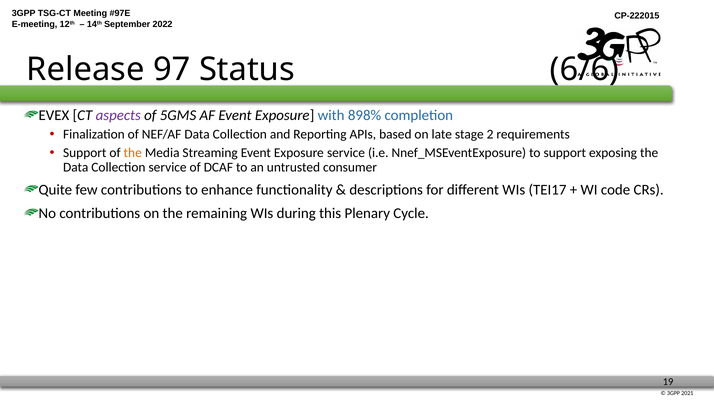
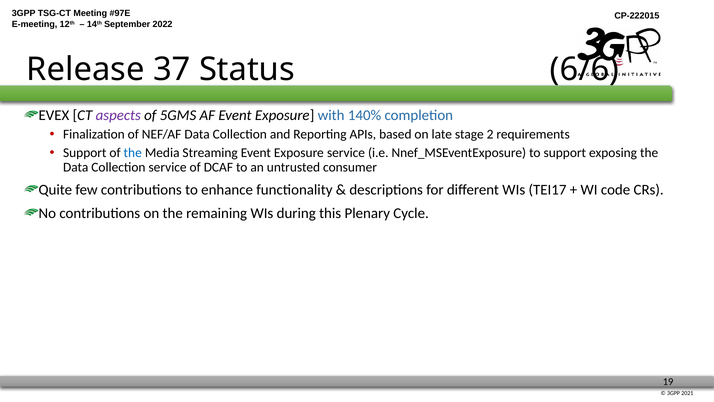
97: 97 -> 37 (172, 70)
898%: 898% -> 140% (365, 115)
the colour: orange -> blue (133, 153)
